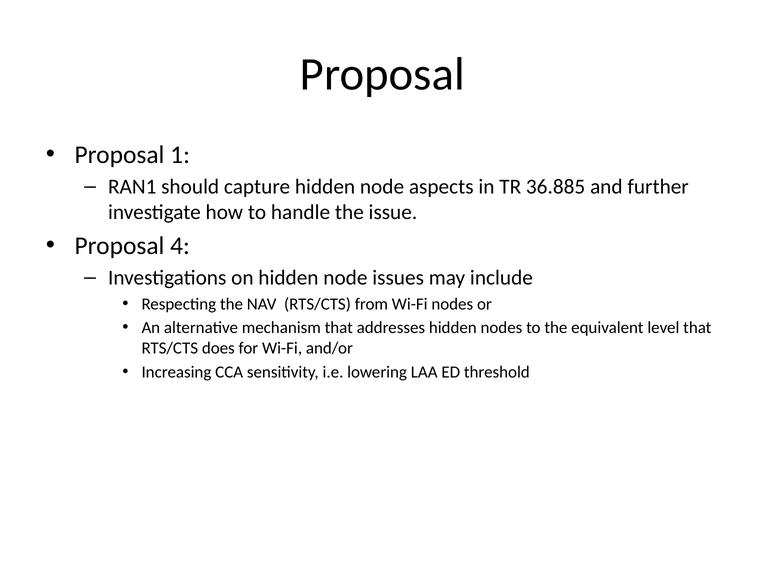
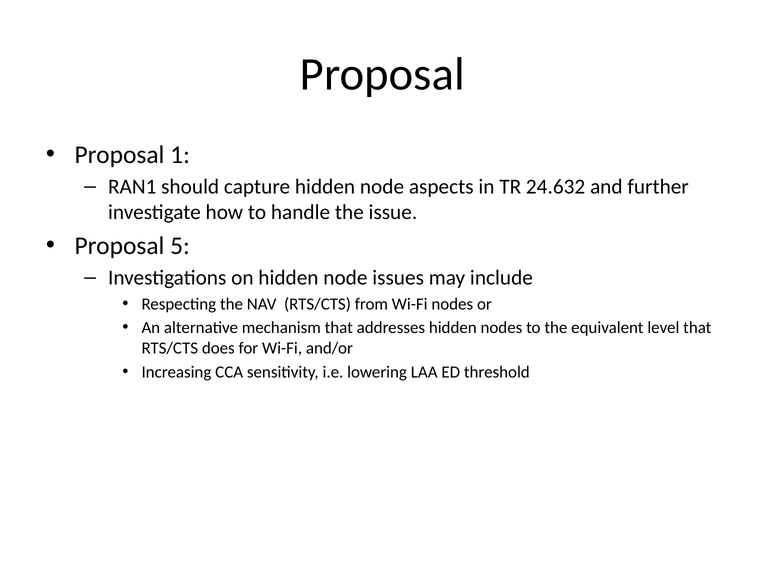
36.885: 36.885 -> 24.632 (556, 187)
4: 4 -> 5 (180, 246)
